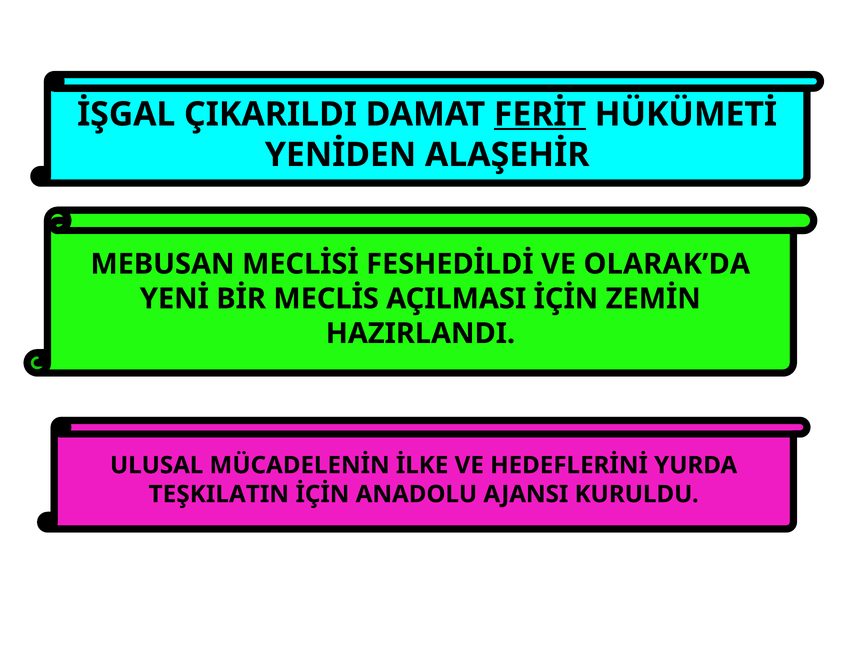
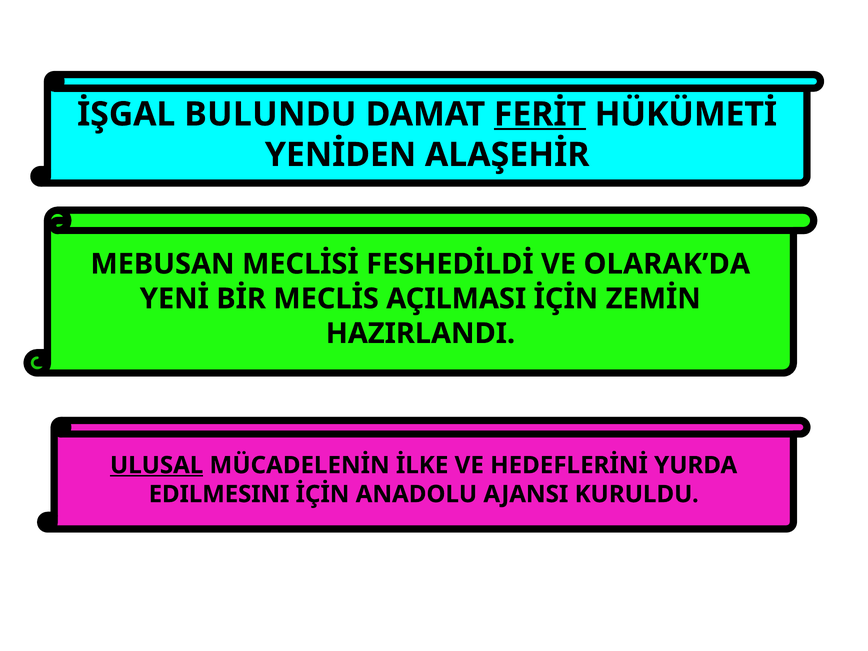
ÇIKARILDI: ÇIKARILDI -> BULUNDU (270, 114)
ULUSAL underline: none -> present (157, 465)
TEŞKILATIN: TEŞKILATIN -> EDILMESINI (219, 494)
